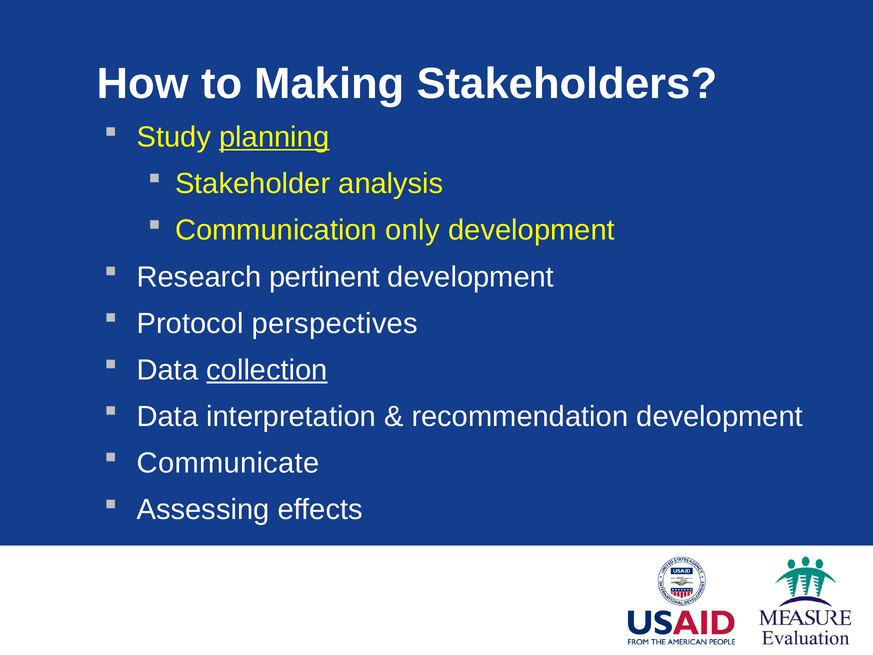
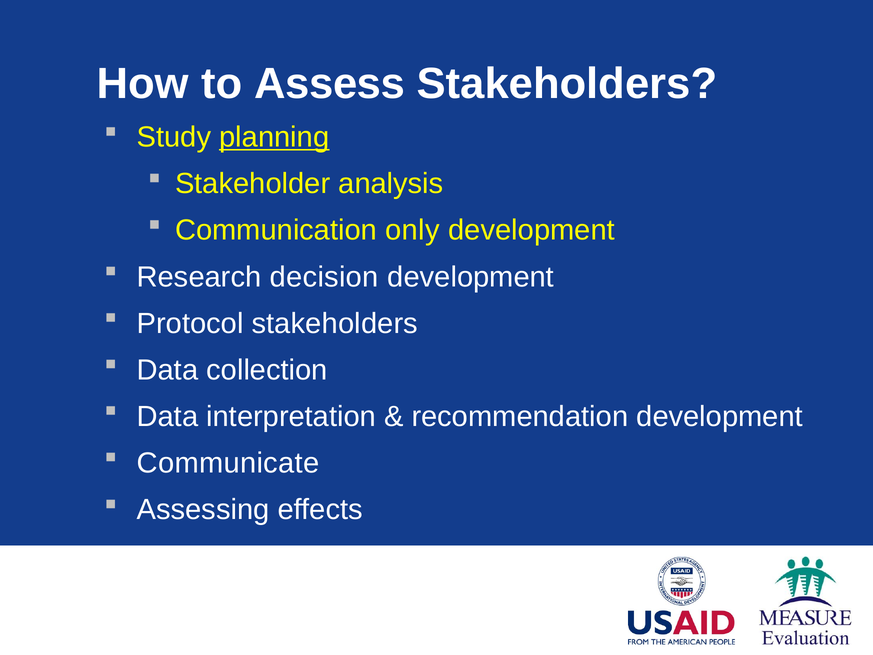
Making: Making -> Assess (330, 84)
pertinent: pertinent -> decision (324, 277)
Protocol perspectives: perspectives -> stakeholders (335, 323)
collection underline: present -> none (267, 370)
